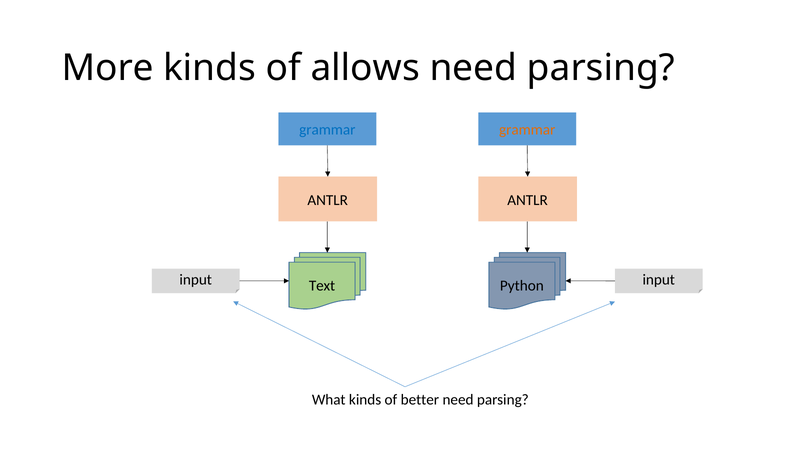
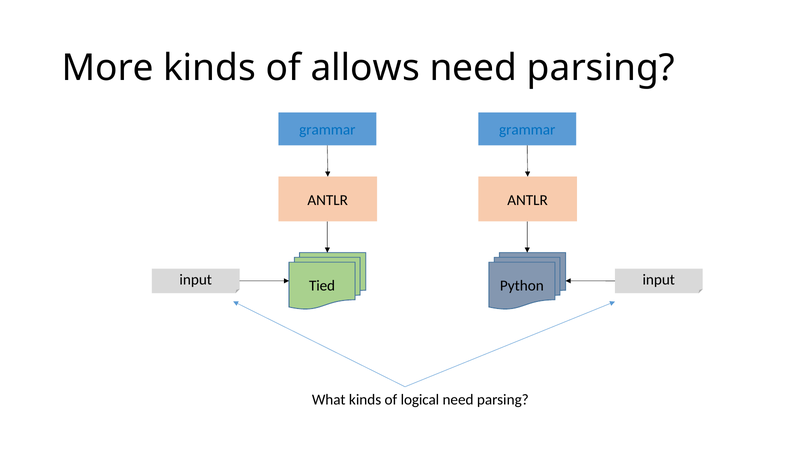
grammar colour: orange -> blue (527, 130)
Text: Text -> Tied (322, 285)
better: better -> logical (420, 400)
